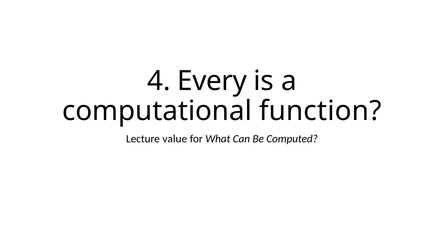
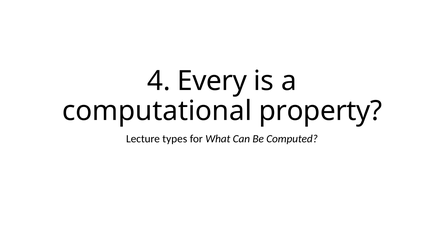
function: function -> property (320, 111)
value: value -> types (175, 139)
